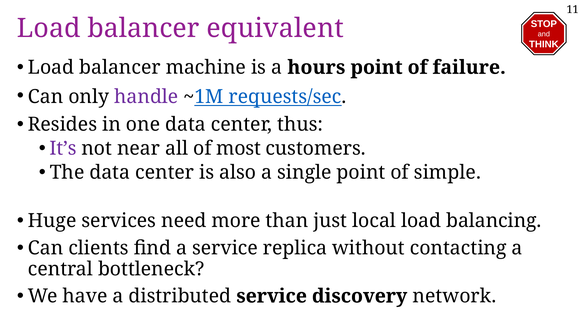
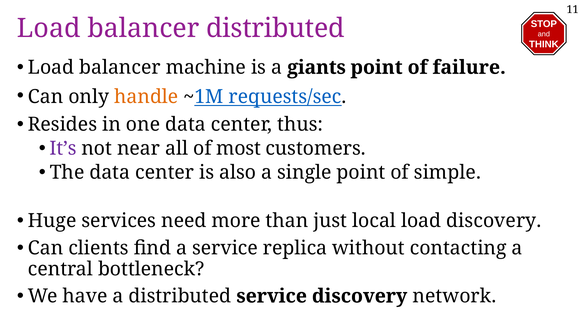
balancer equivalent: equivalent -> distributed (275, 28)
hours: hours -> giants (317, 67)
handle colour: purple -> orange (146, 97)
load balancing: balancing -> discovery (494, 221)
